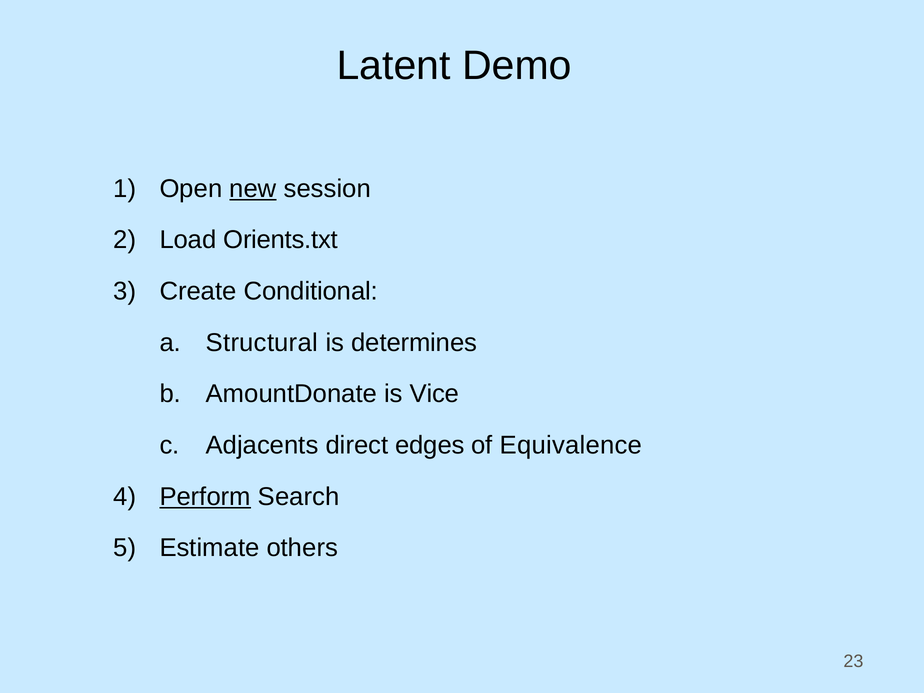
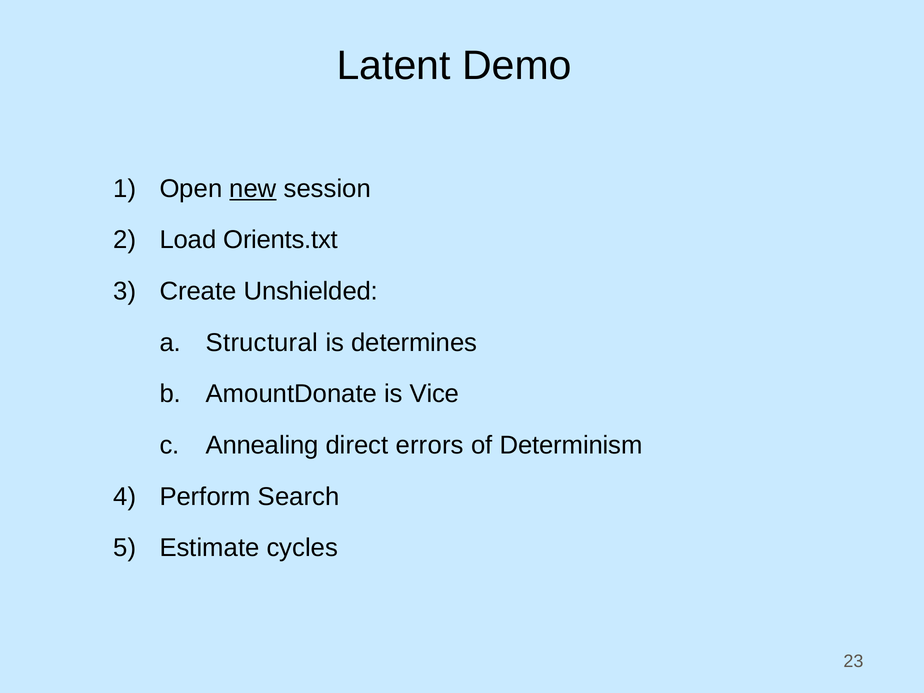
Conditional: Conditional -> Unshielded (311, 291)
Adjacents: Adjacents -> Annealing (262, 445)
edges: edges -> errors (430, 445)
Equivalence: Equivalence -> Determinism (571, 445)
Perform underline: present -> none (205, 497)
others: others -> cycles (302, 548)
